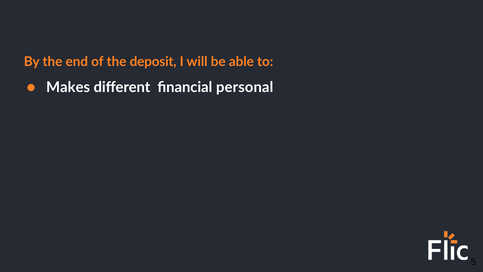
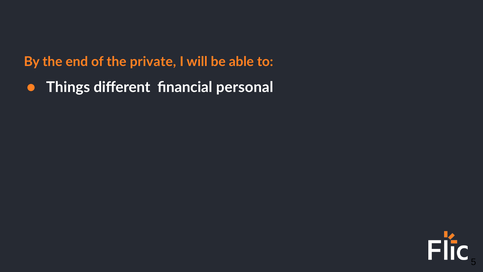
deposit: deposit -> private (153, 62)
Makes: Makes -> Things (68, 87)
